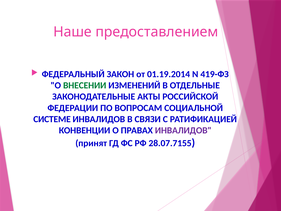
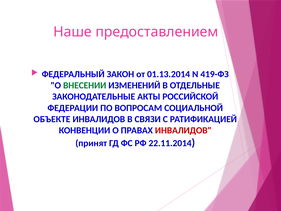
01.19.2014: 01.19.2014 -> 01.13.2014 (169, 74)
СИСТЕМЕ: СИСТЕМЕ -> ОБЪЕКТЕ (52, 119)
ИНВАЛИДОВ colour: purple -> red (183, 130)
28.07.7155: 28.07.7155 -> 22.11.2014 (170, 143)
